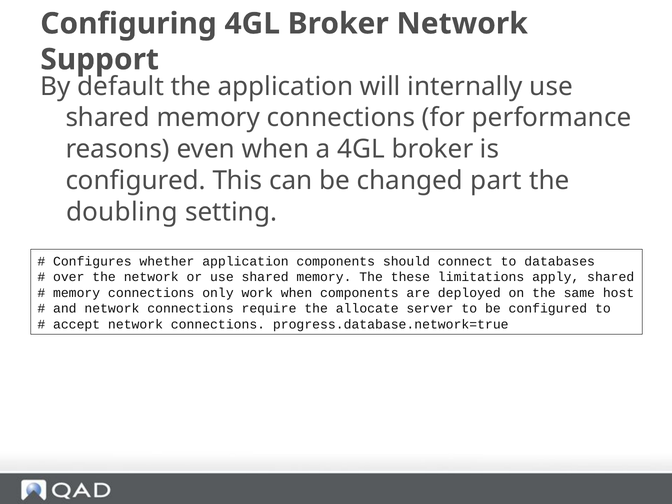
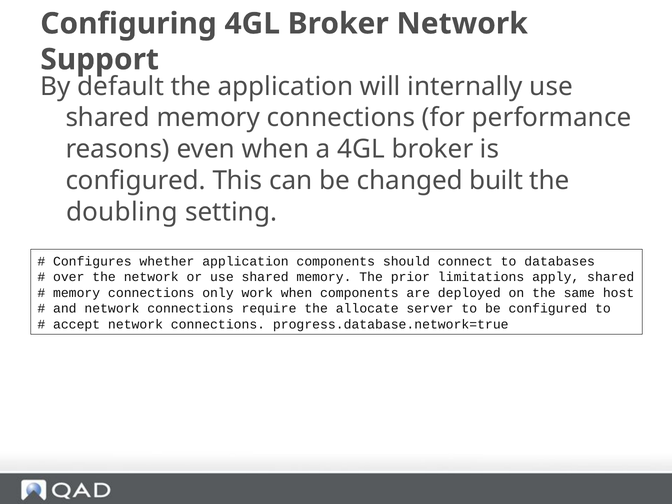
part: part -> built (496, 181)
these: these -> prior (410, 277)
